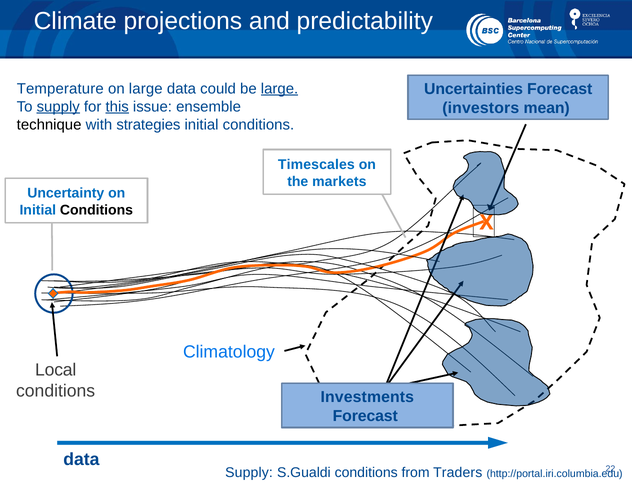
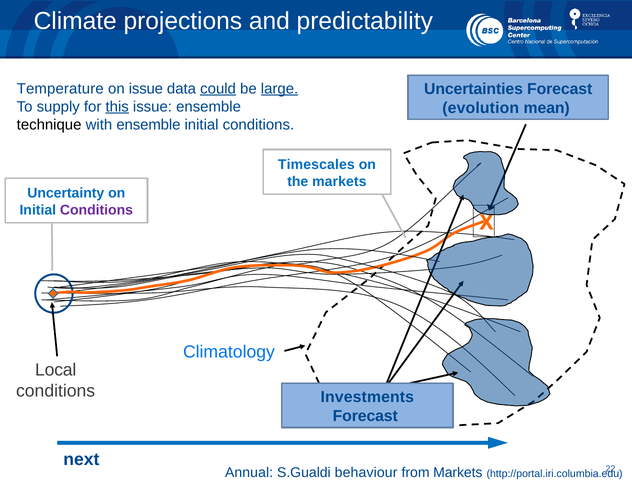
on large: large -> issue (146, 89)
could underline: none -> present (218, 89)
supply underline: present -> none (58, 106)
investors: investors -> evolution (481, 108)
with strategies: strategies -> ensemble (148, 124)
Conditions colour: black -> purple (96, 210)
data: data -> next (81, 459)
Supply: Supply -> Annual (249, 472)
S.Gualdi conditions: conditions -> behaviour (366, 472)
from Traders: Traders -> Markets (458, 472)
